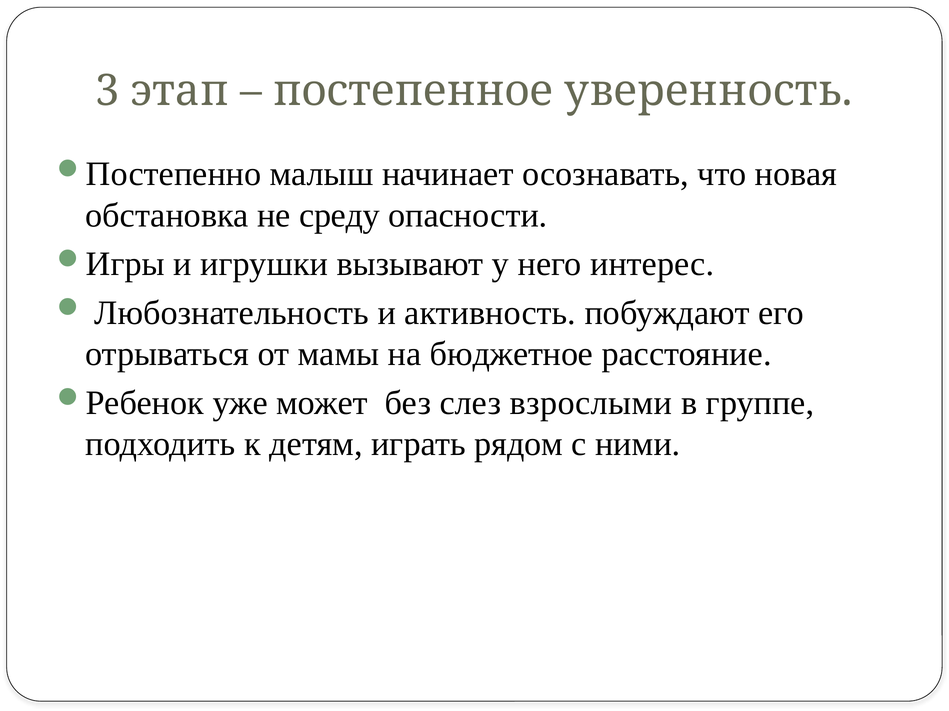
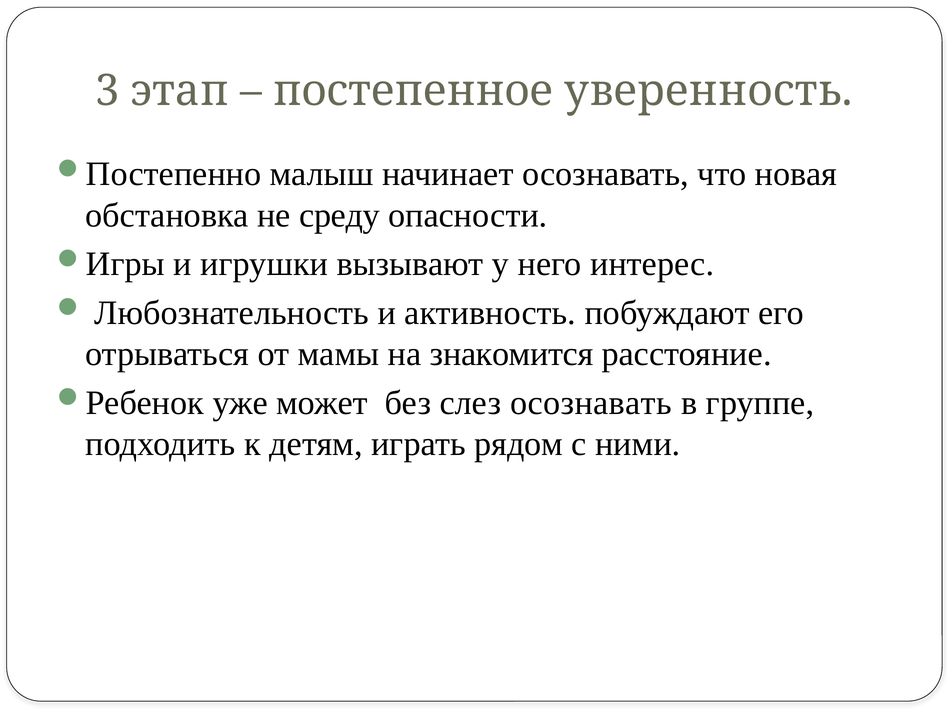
бюджетное: бюджетное -> знакомится (512, 354)
слез взрослыми: взрослыми -> осознавать (591, 403)
